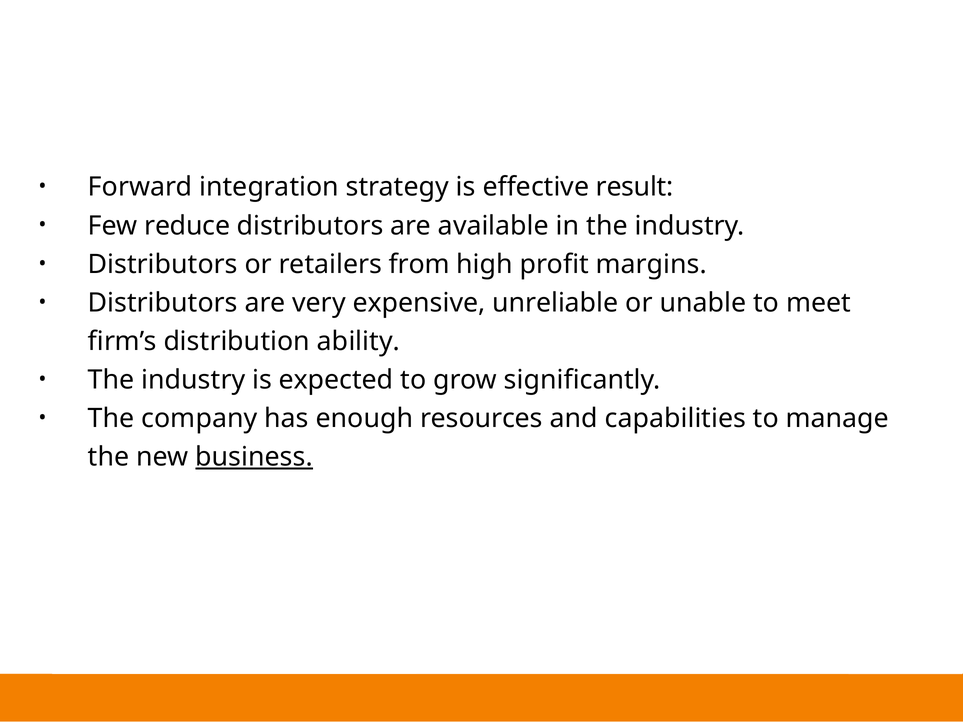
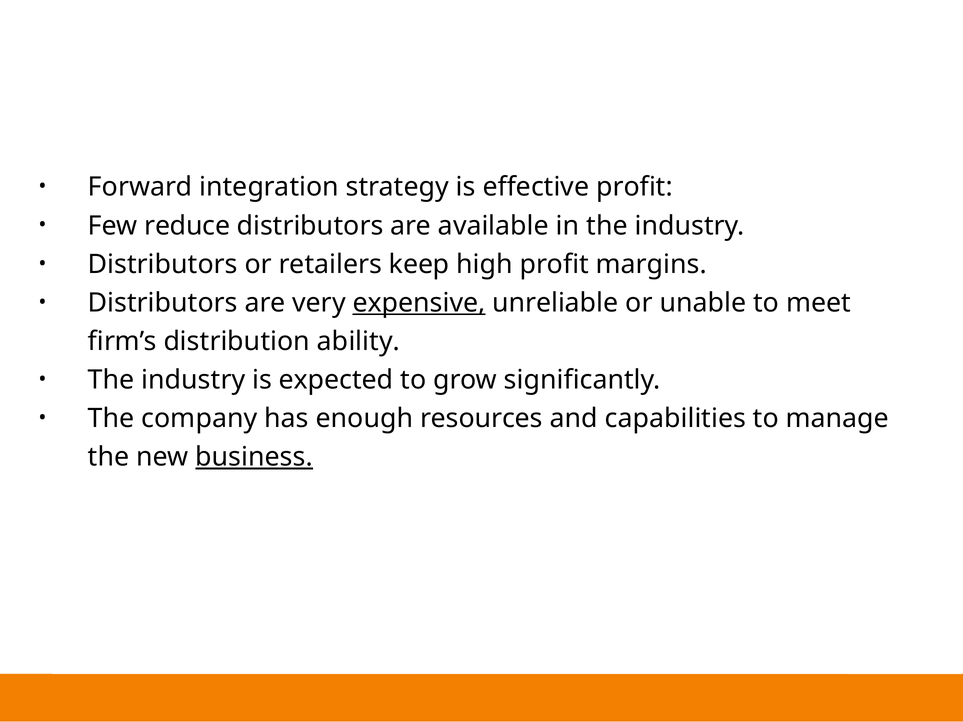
effective result: result -> profit (634, 187)
from: from -> keep (419, 264)
expensive underline: none -> present (419, 303)
